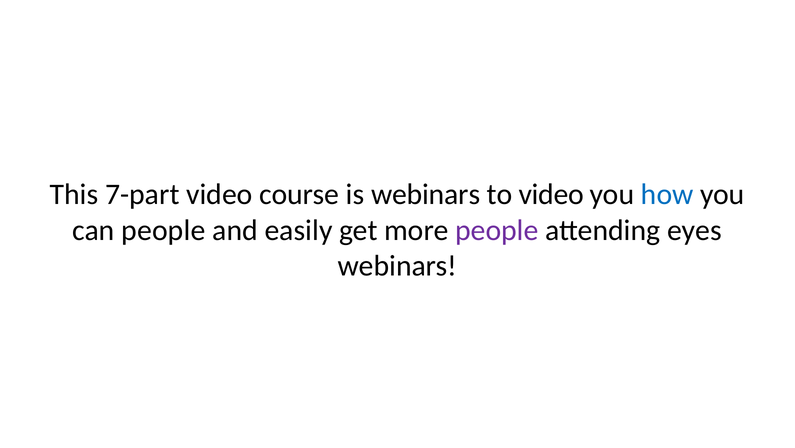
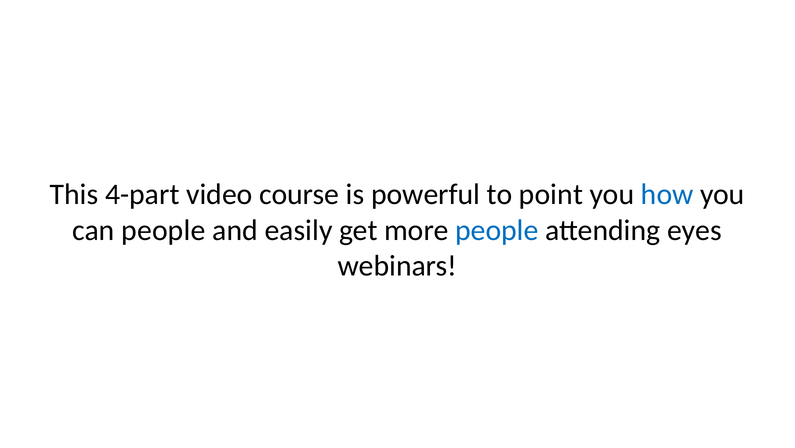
7-part: 7-part -> 4-part (142, 194)
is webinars: webinars -> powerful (426, 194)
to video: video -> point (551, 194)
people colour: purple -> blue (497, 230)
